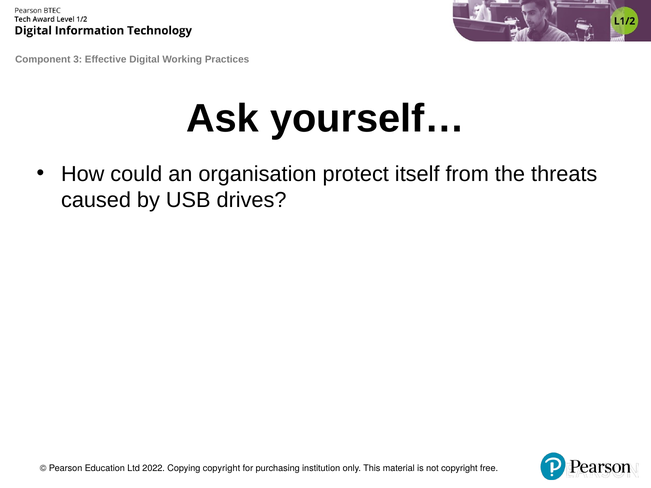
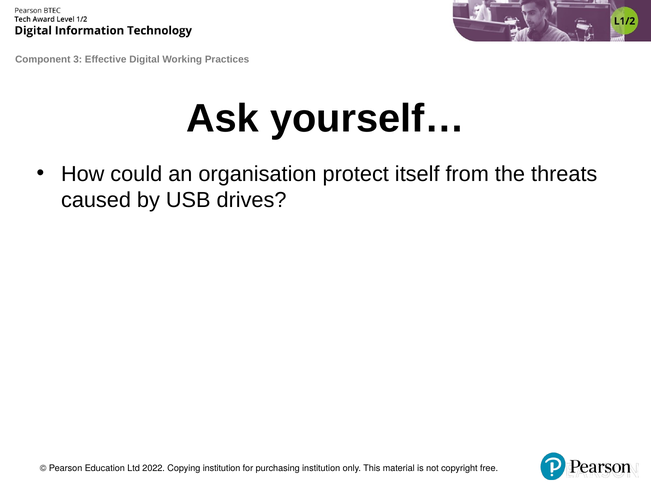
Copying copyright: copyright -> institution (222, 469)
